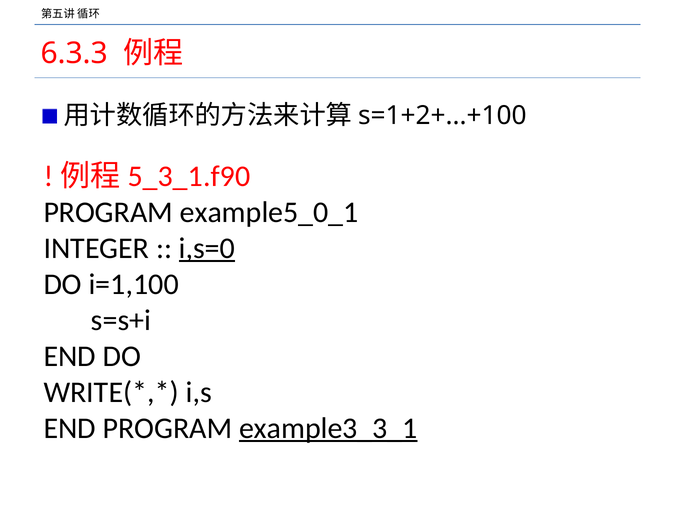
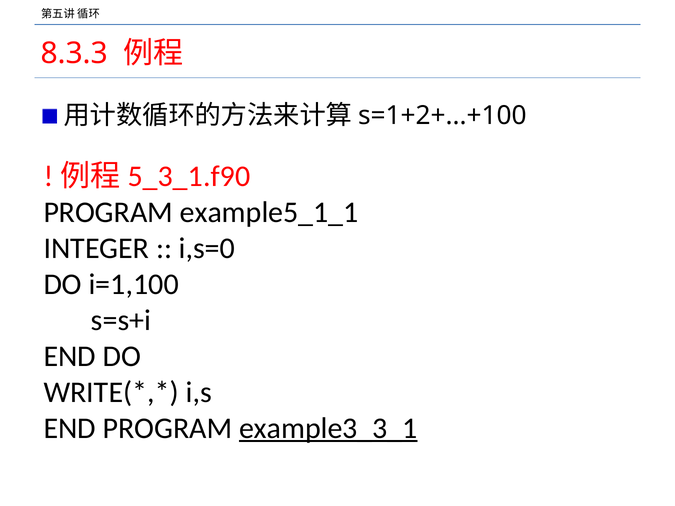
6.3.3: 6.3.3 -> 8.3.3 (74, 53)
example5_0_1: example5_0_1 -> example5_1_1 (269, 212)
i,s=0 underline: present -> none (207, 248)
